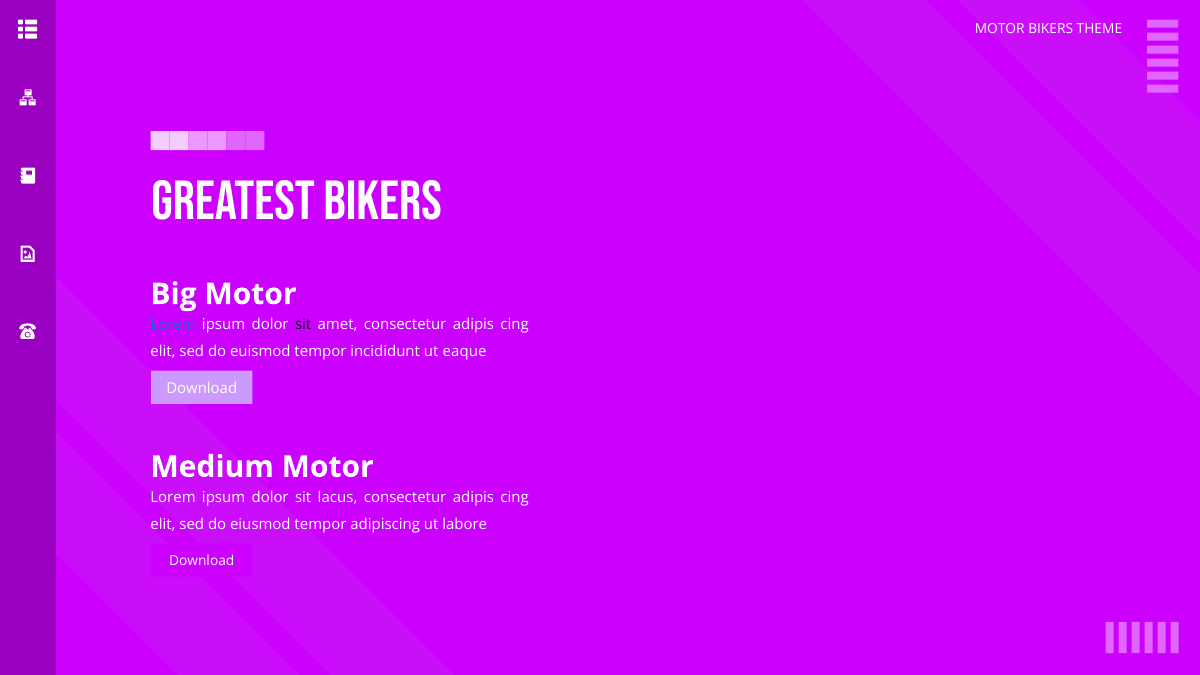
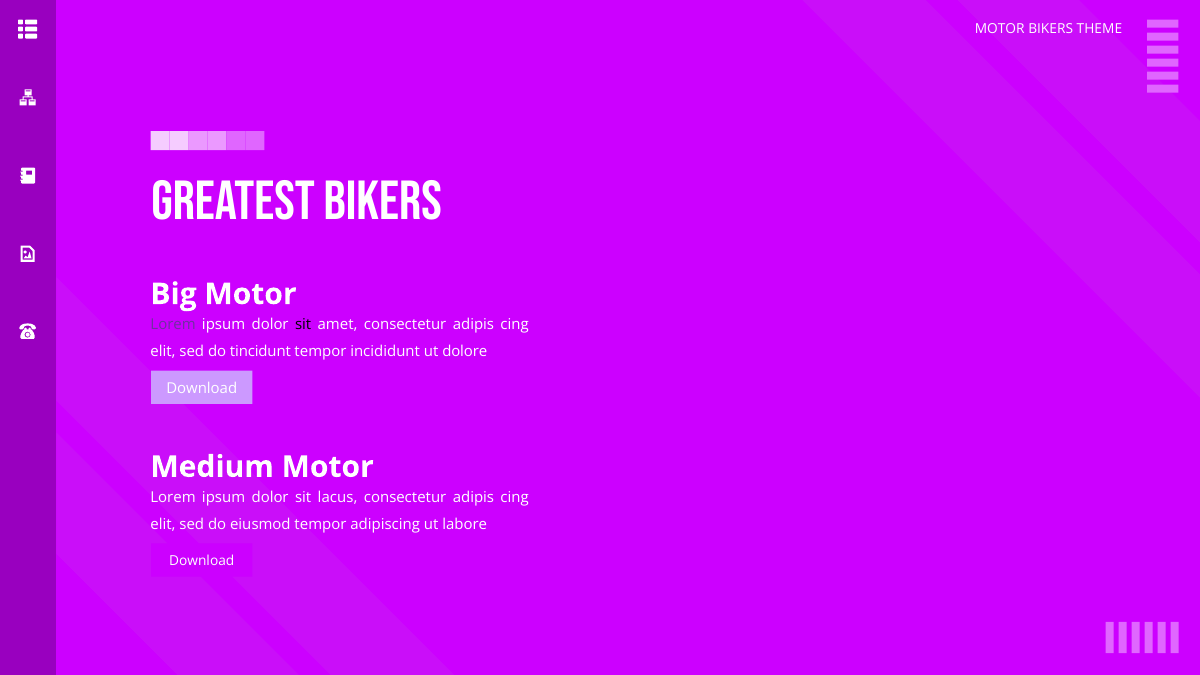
Lorem colour: blue -> purple (173, 325)
euismod: euismod -> tincidunt (260, 352)
eaque: eaque -> dolore (465, 352)
